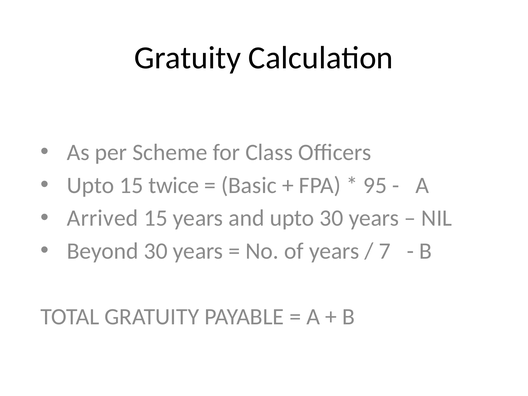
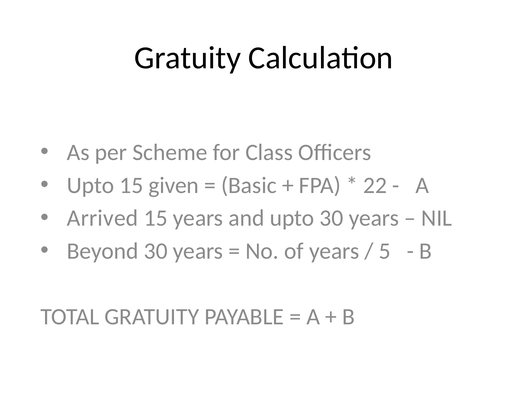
twice: twice -> given (174, 185)
95: 95 -> 22 (375, 185)
7: 7 -> 5 (385, 251)
